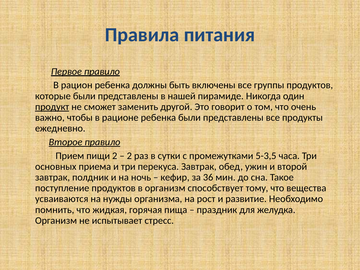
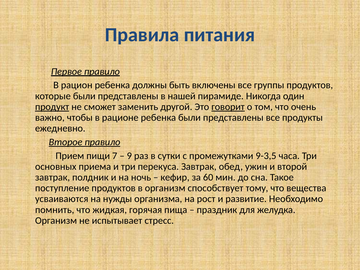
говорит underline: none -> present (228, 107)
пищи 2: 2 -> 7 (115, 156)
2: 2 -> 9 (129, 156)
5-3,5: 5-3,5 -> 9-3,5 (266, 156)
36: 36 -> 60 (208, 177)
